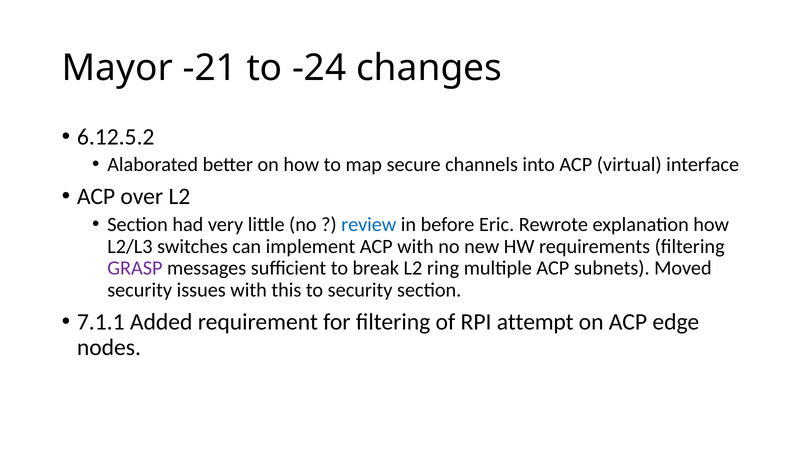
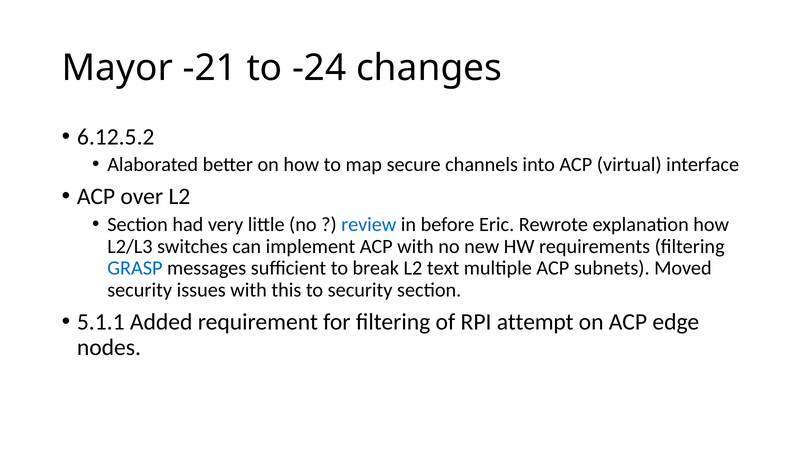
GRASP colour: purple -> blue (135, 269)
ring: ring -> text (443, 269)
7.1.1: 7.1.1 -> 5.1.1 (101, 322)
